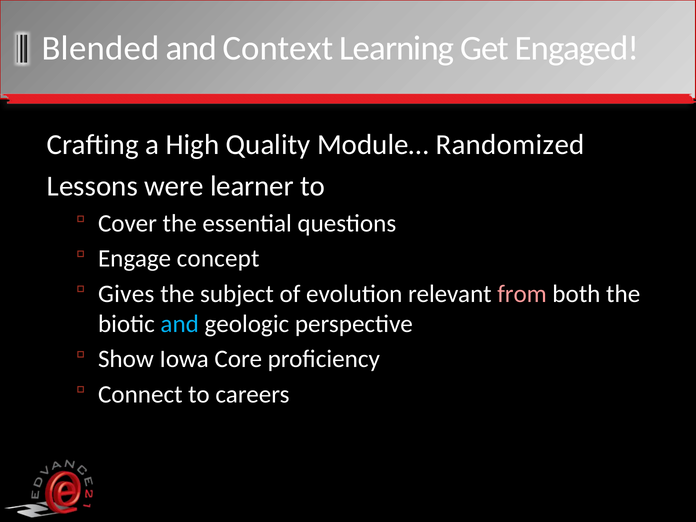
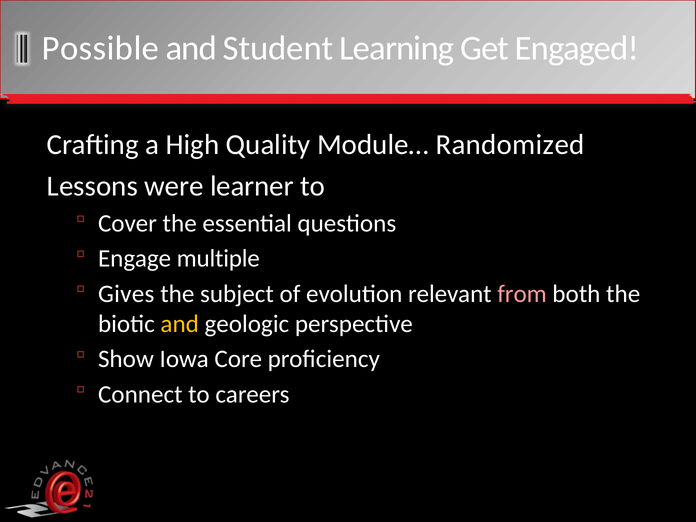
Blended: Blended -> Possible (100, 48)
Context: Context -> Student (278, 48)
concept: concept -> multiple (218, 259)
and colour: light blue -> yellow (180, 324)
